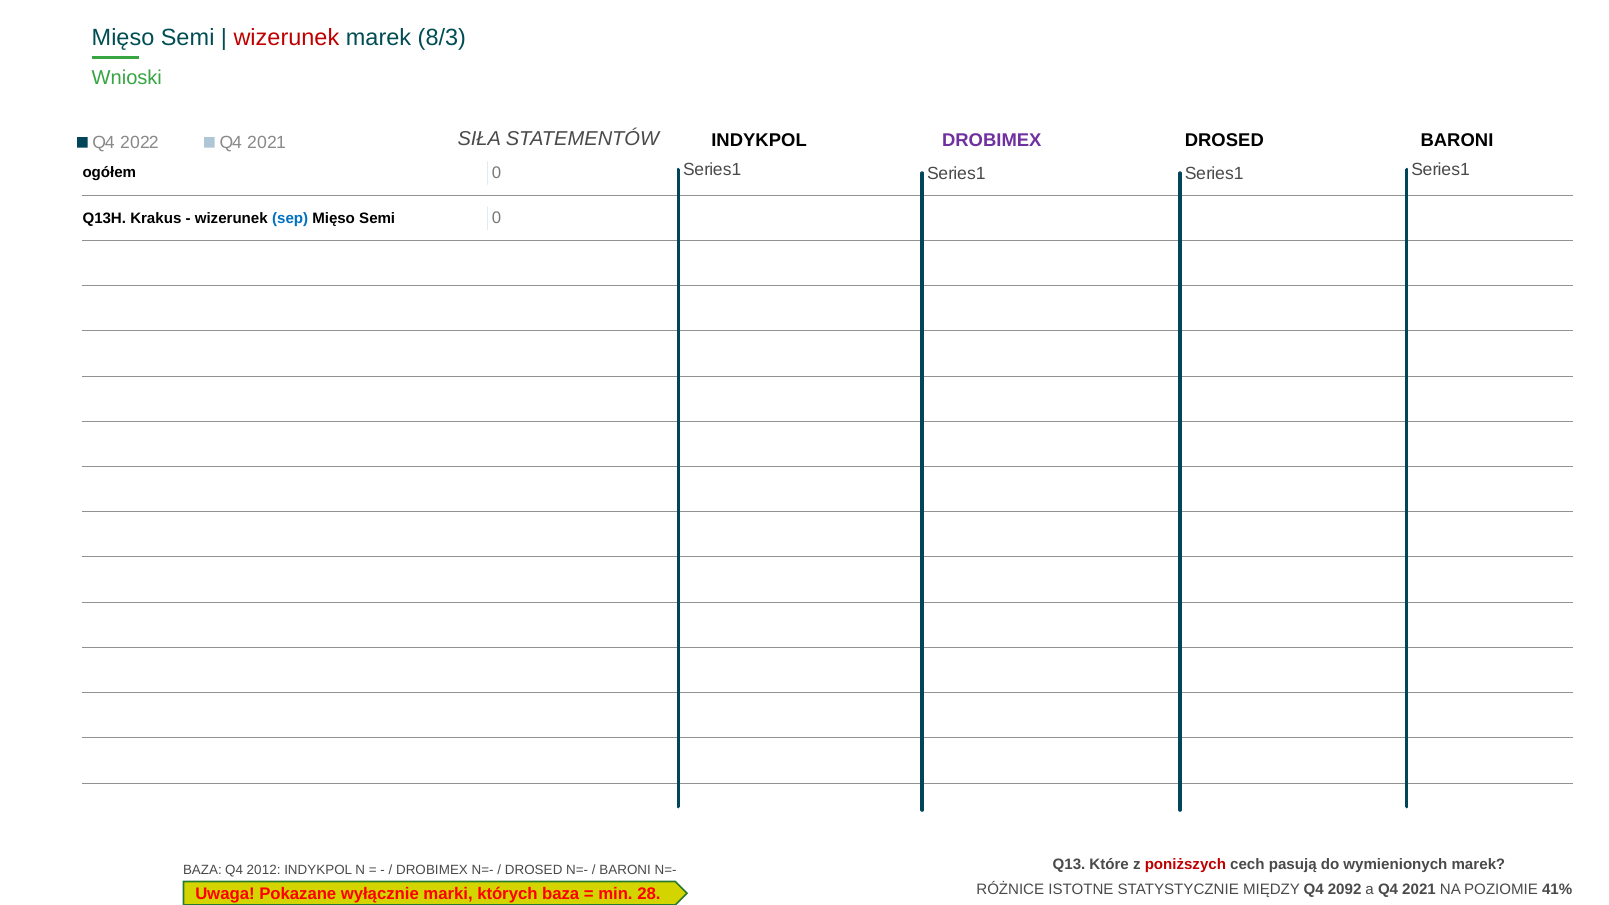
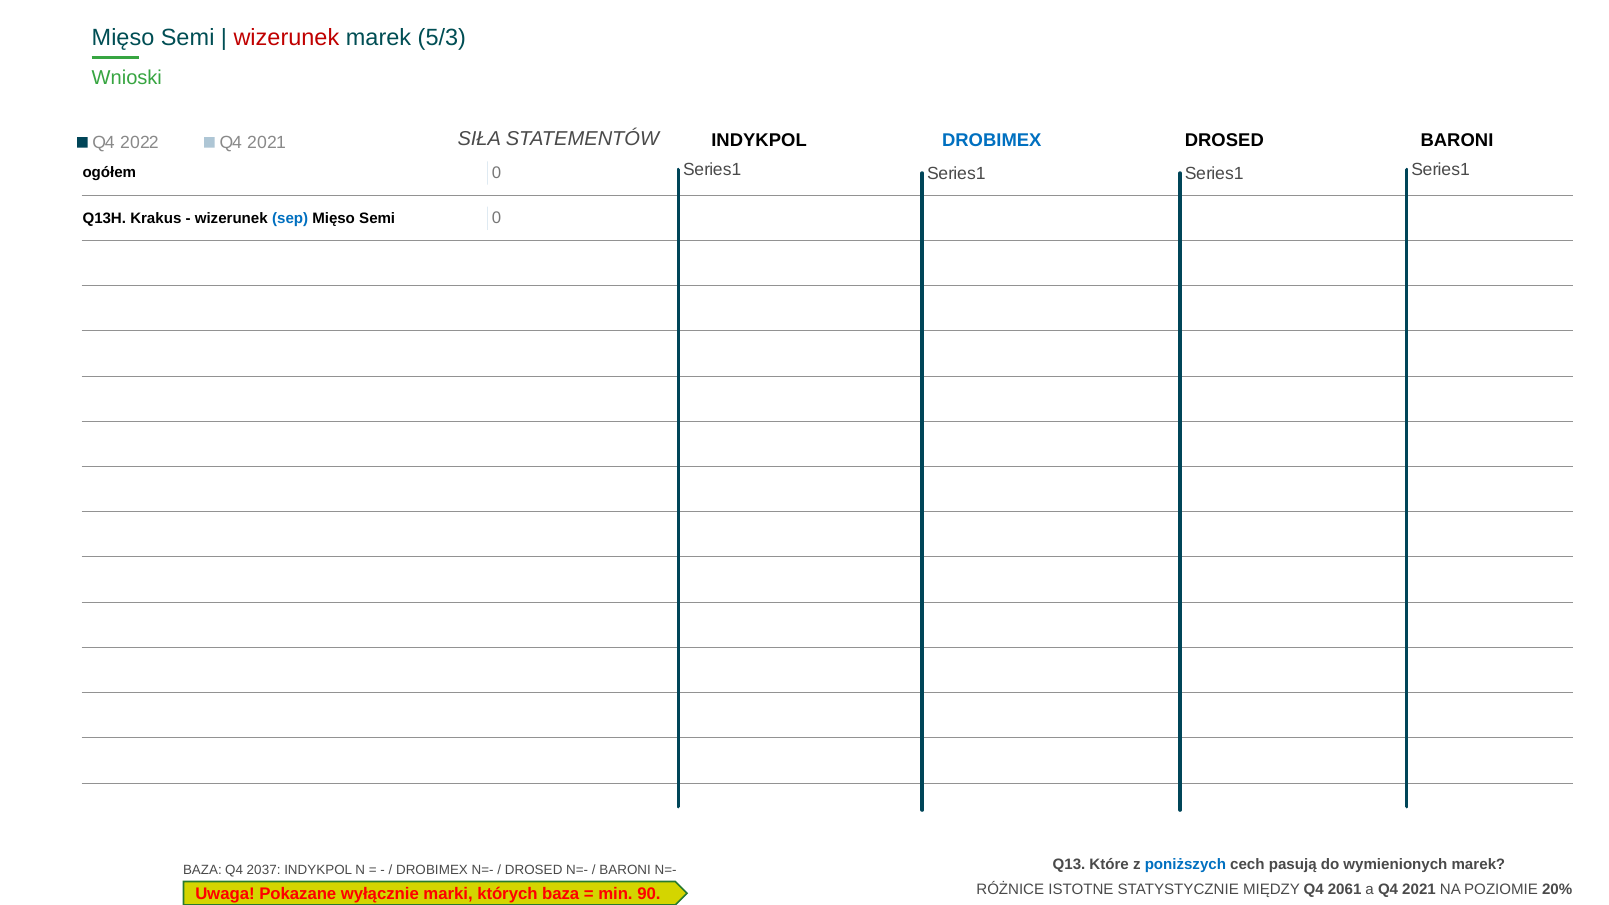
8/3: 8/3 -> 5/3 (442, 37)
DROBIMEX colour: purple -> blue (992, 140)
2012: 2012 -> 2037 (264, 870)
poniższych colour: red -> blue (1185, 865)
2092: 2092 -> 2061 (1345, 890)
41%: 41% -> 20% (1557, 890)
28: 28 -> 90 (649, 894)
